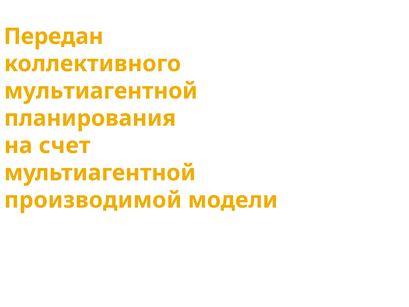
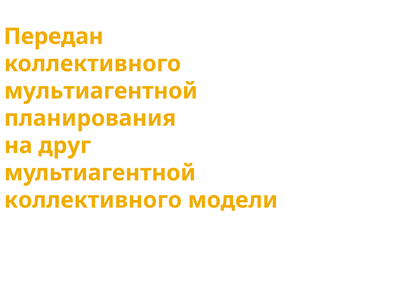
счет: счет -> друг (65, 145)
производимой: производимой -> коллективного (93, 200)
